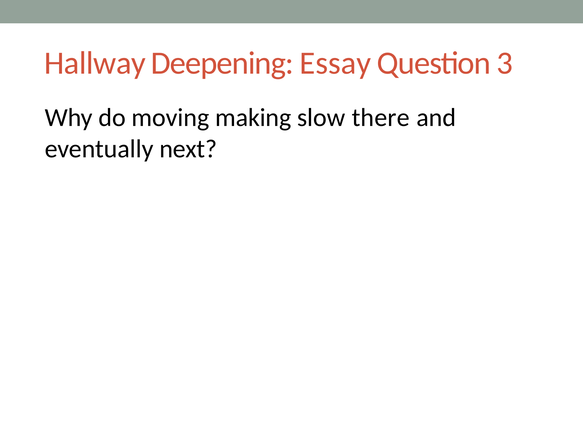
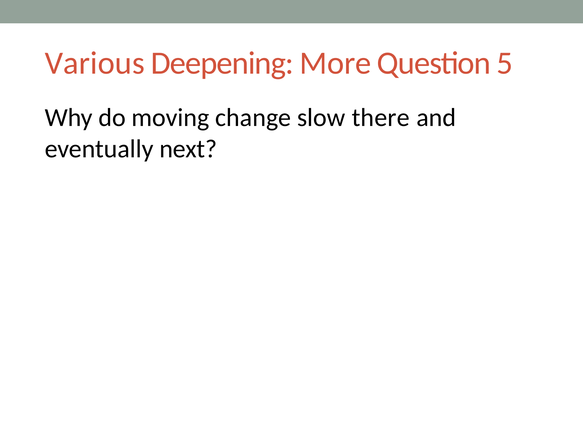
Hallway: Hallway -> Various (95, 63)
Essay: Essay -> More (335, 63)
3: 3 -> 5 (505, 63)
making: making -> change (253, 117)
